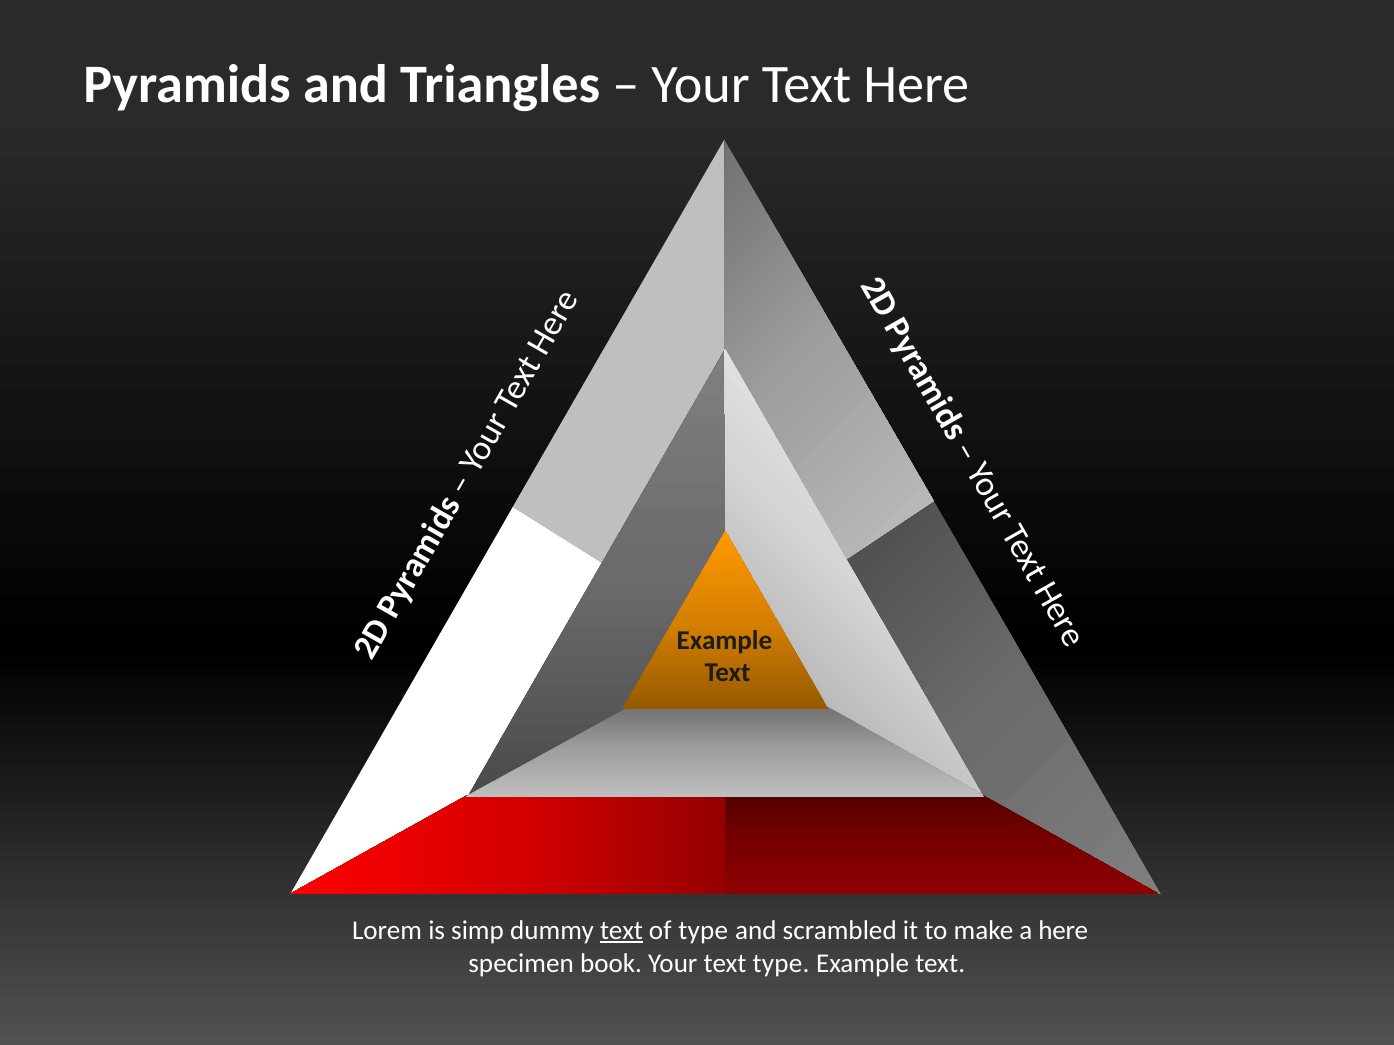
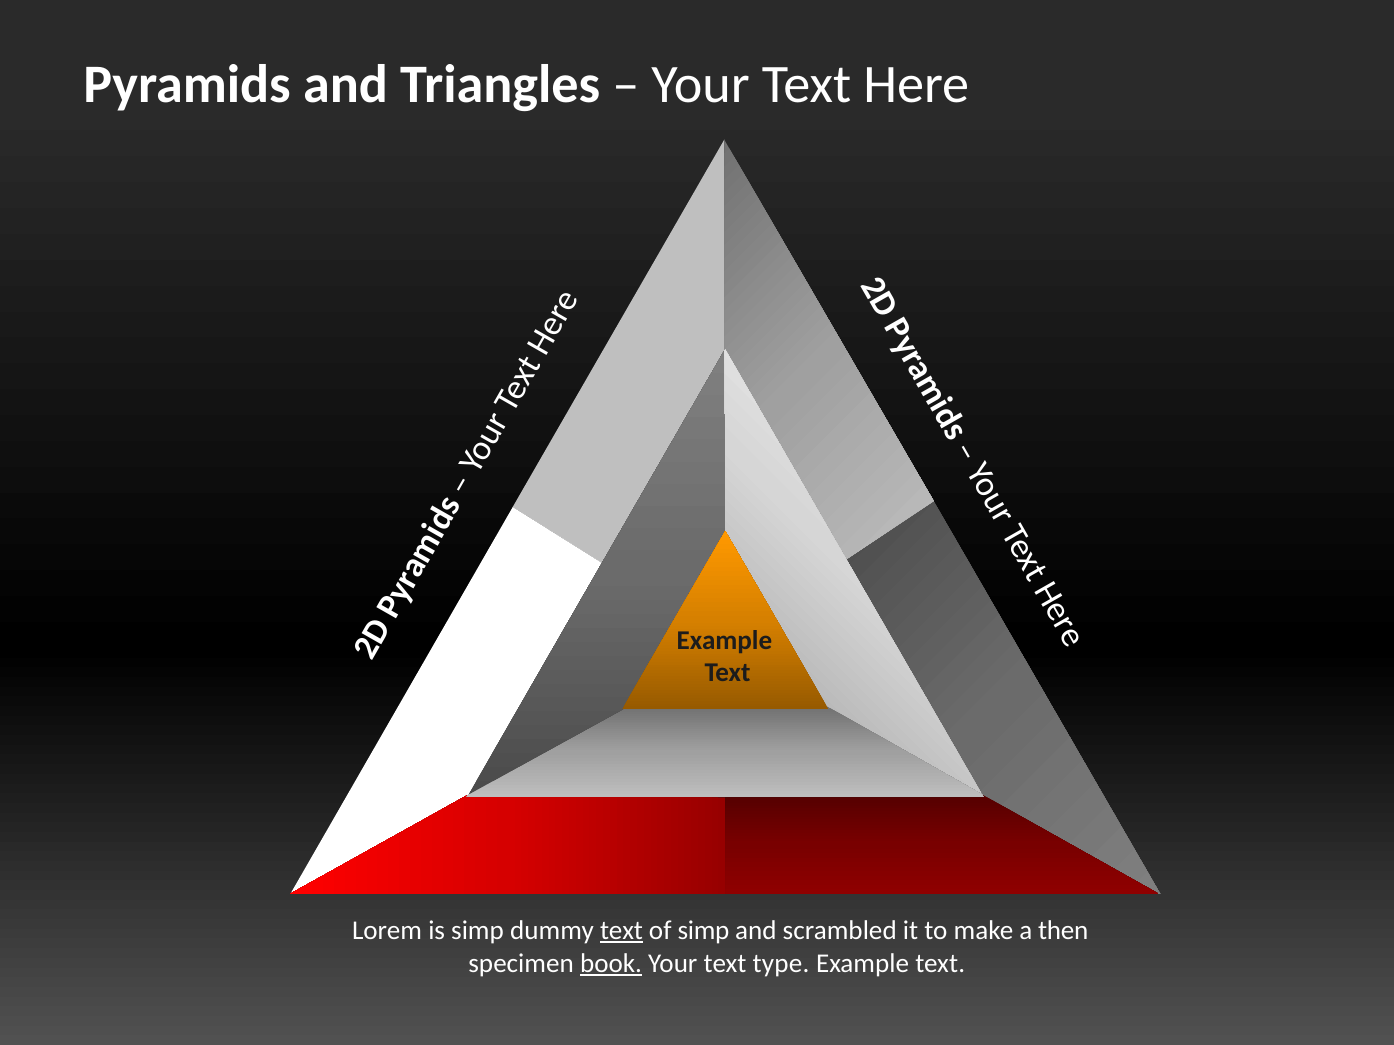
of type: type -> simp (703, 931)
a here: here -> then (1063, 931)
book underline: none -> present (611, 964)
